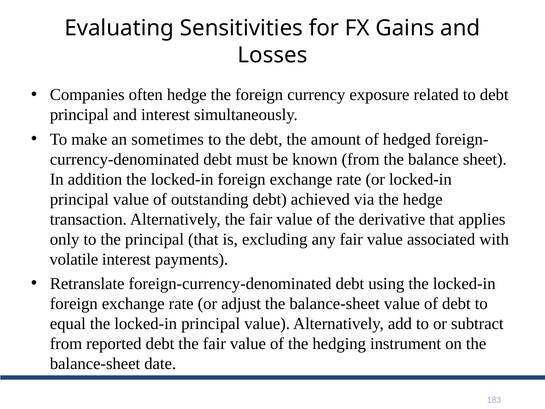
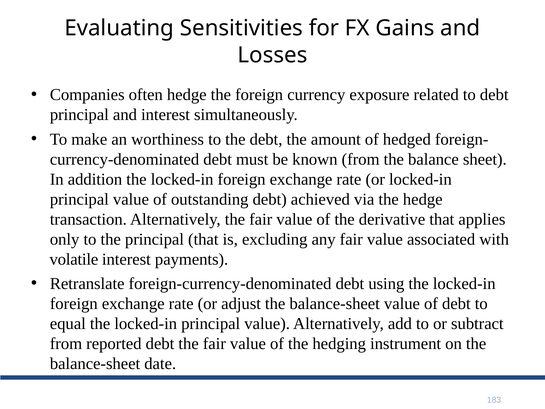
sometimes: sometimes -> worthiness (168, 139)
